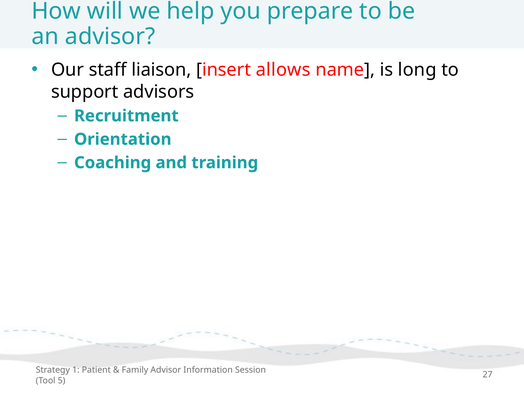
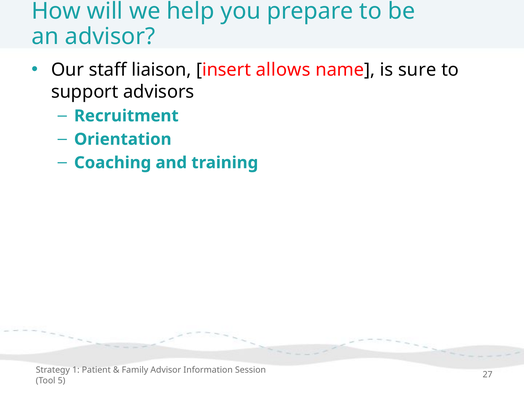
long: long -> sure (417, 70)
